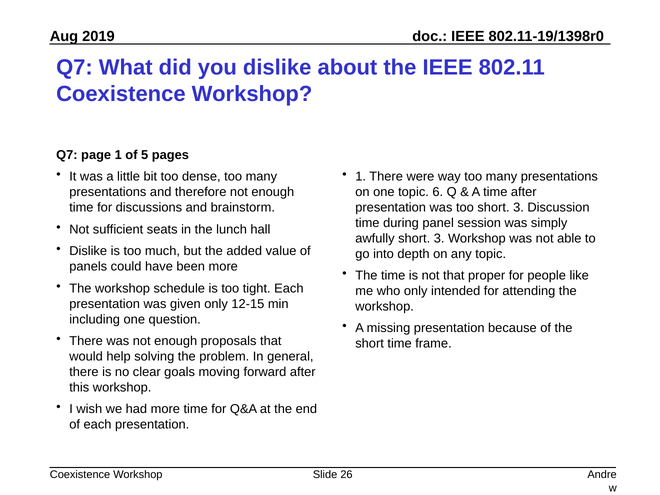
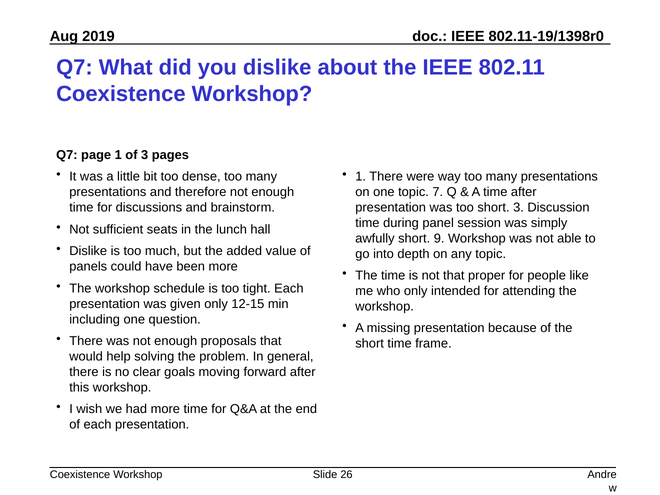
of 5: 5 -> 3 (145, 155)
6: 6 -> 7 (438, 192)
awfully short 3: 3 -> 9 (439, 238)
